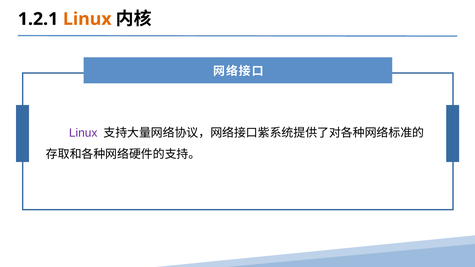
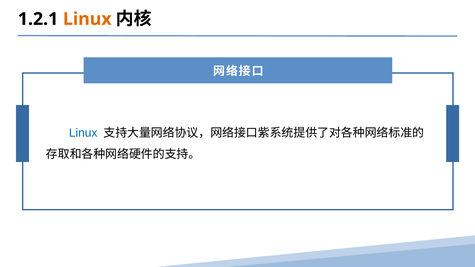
Linux colour: purple -> blue (83, 133)
